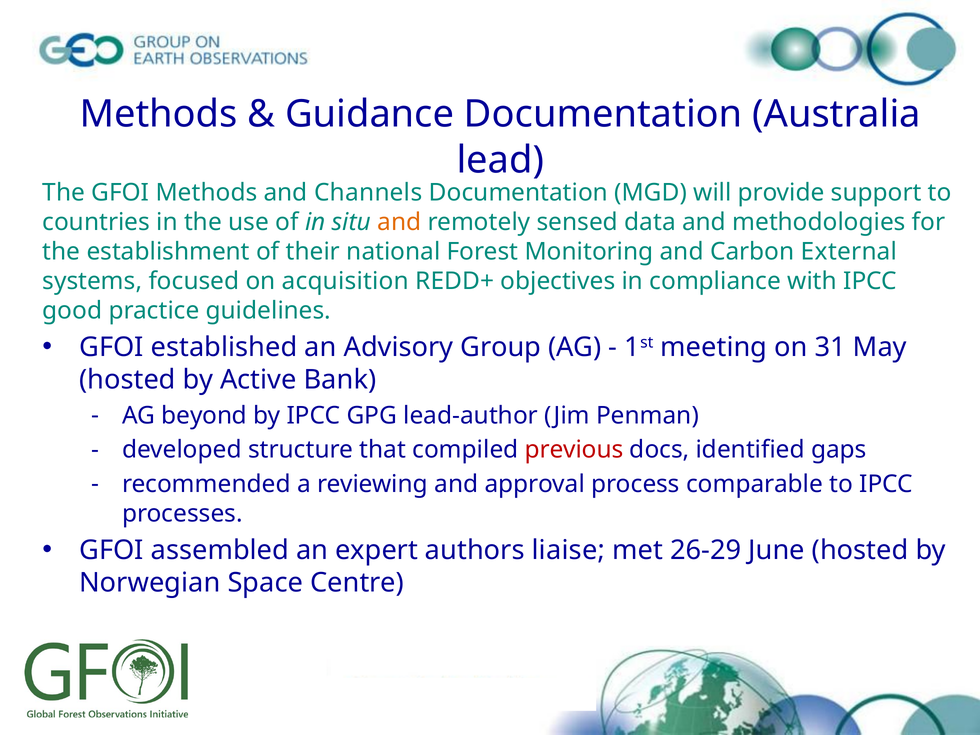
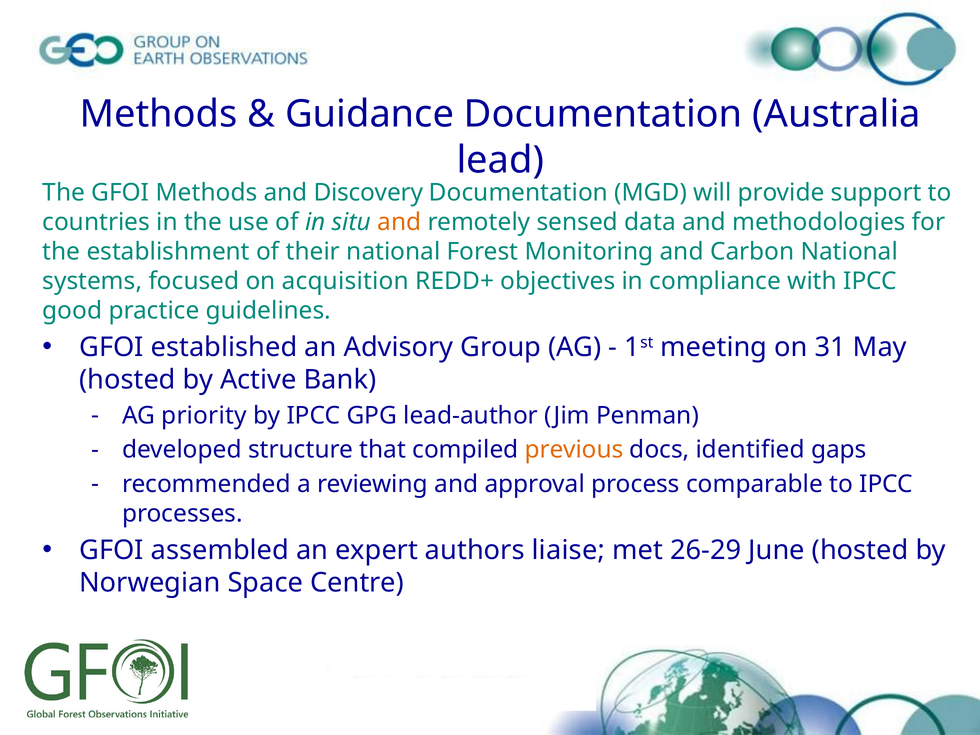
Channels: Channels -> Discovery (368, 193)
Carbon External: External -> National (849, 252)
beyond: beyond -> priority (204, 416)
previous colour: red -> orange (574, 450)
